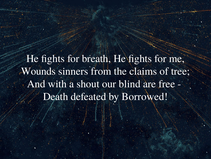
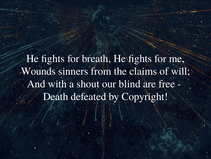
tree: tree -> will (180, 71)
Borrowed: Borrowed -> Copyright (145, 96)
